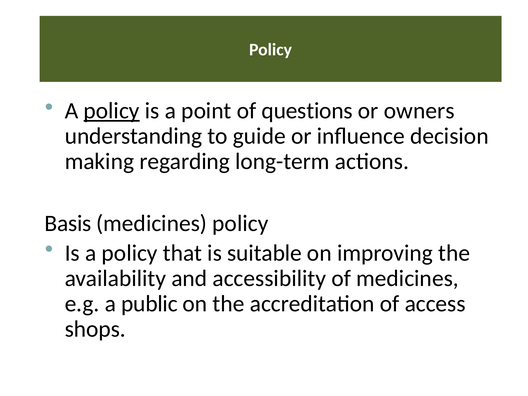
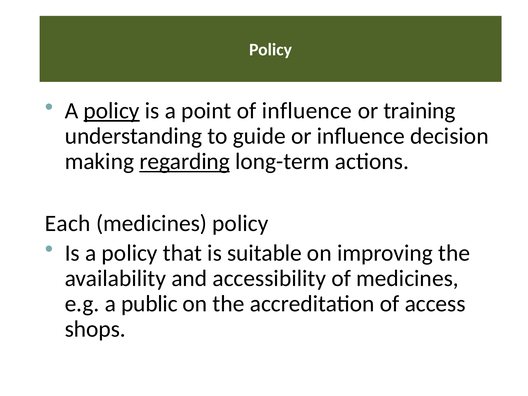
of questions: questions -> influence (307, 111)
owners: owners -> training (419, 111)
regarding underline: none -> present (185, 161)
Basis: Basis -> Each (68, 223)
